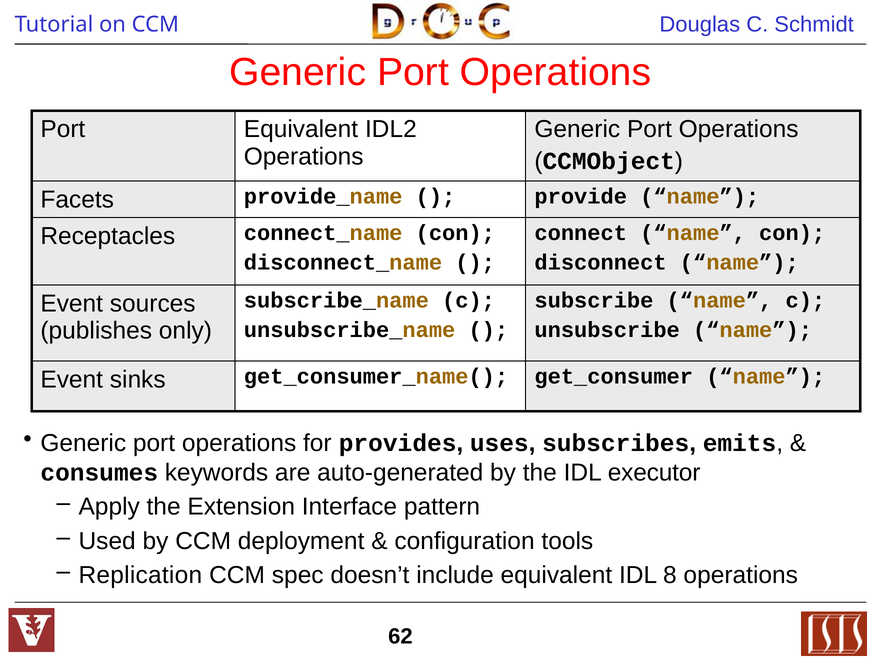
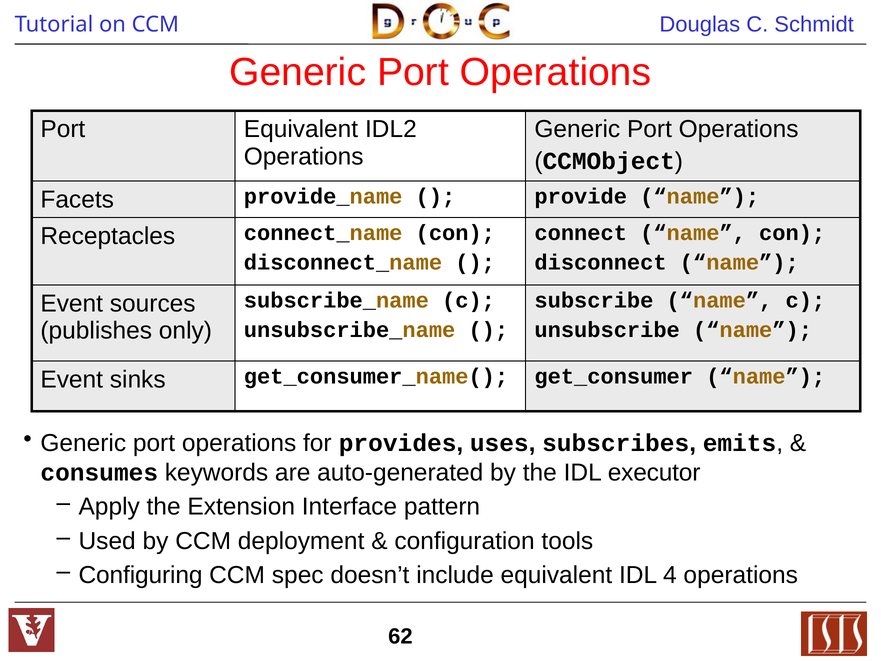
Replication: Replication -> Configuring (141, 575)
8: 8 -> 4 (670, 575)
